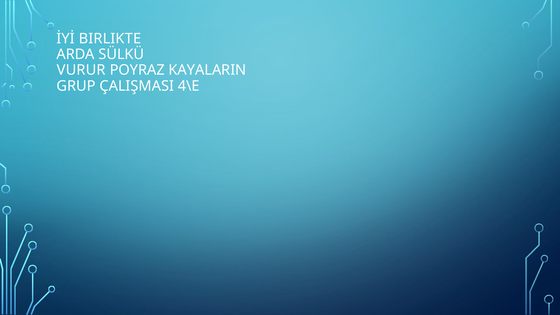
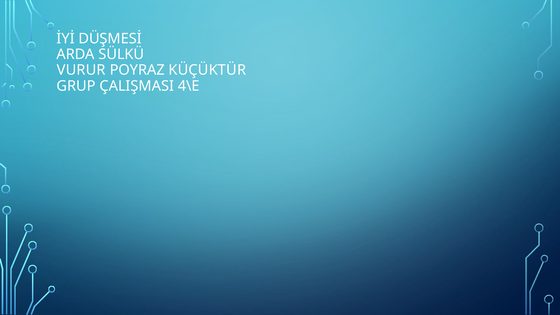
BIRLIKTE: BIRLIKTE -> DÜŞMESİ (110, 39)
KAYALARIN: KAYALARIN -> KÜÇÜKTÜR (207, 70)
